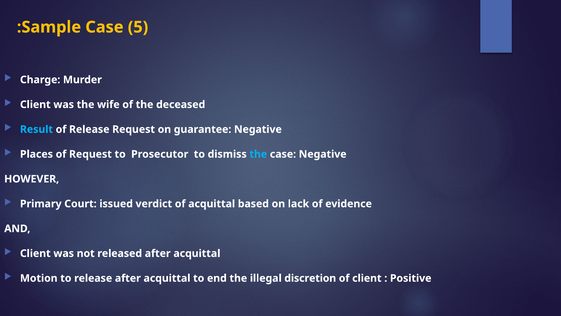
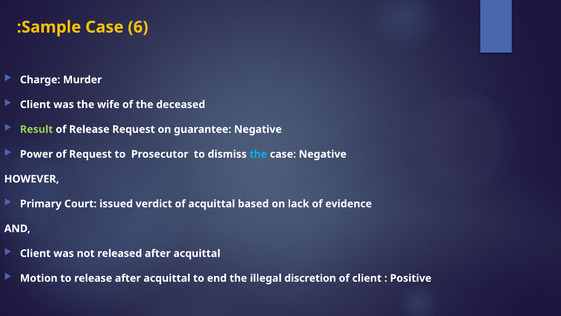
5: 5 -> 6 (138, 27)
Result colour: light blue -> light green (36, 129)
Places: Places -> Power (36, 154)
